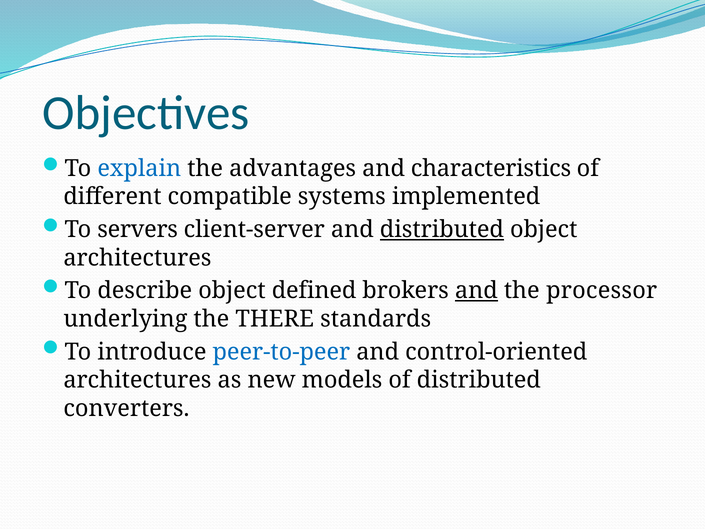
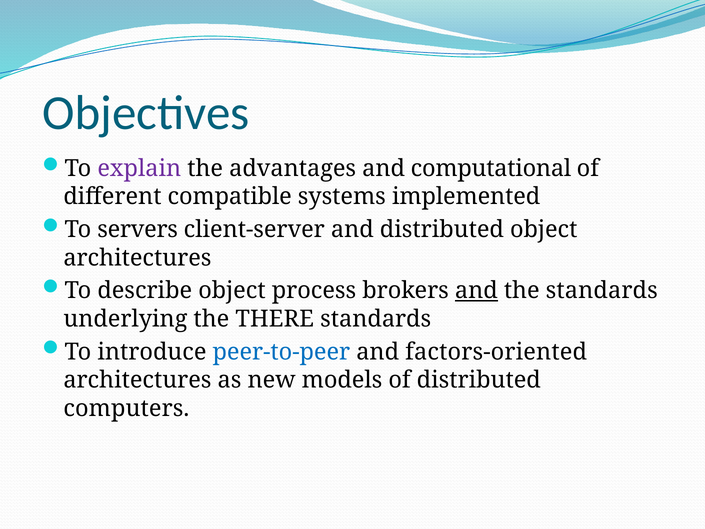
explain colour: blue -> purple (139, 168)
characteristics: characteristics -> computational (491, 168)
distributed underline: present -> none (442, 230)
defined: defined -> process (314, 291)
the processor: processor -> standards (602, 291)
control-oriented: control-oriented -> factors-oriented (496, 352)
converters: converters -> computers (126, 408)
